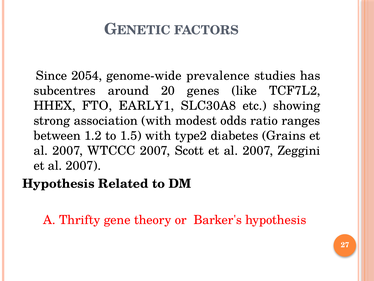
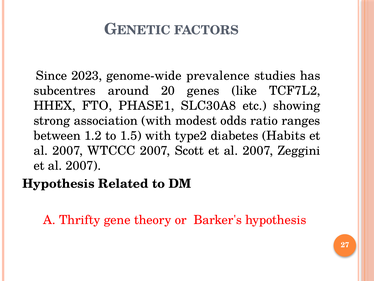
2054: 2054 -> 2023 (87, 76)
EARLY1: EARLY1 -> PHASE1 (146, 106)
Grains: Grains -> Habits (284, 135)
